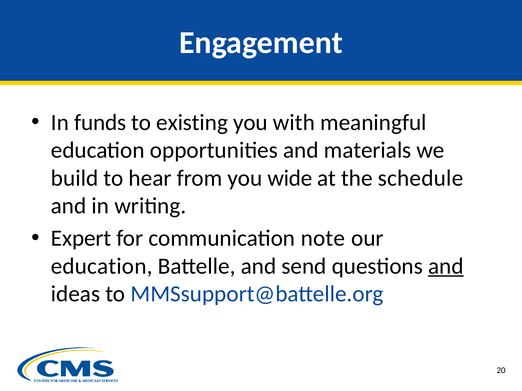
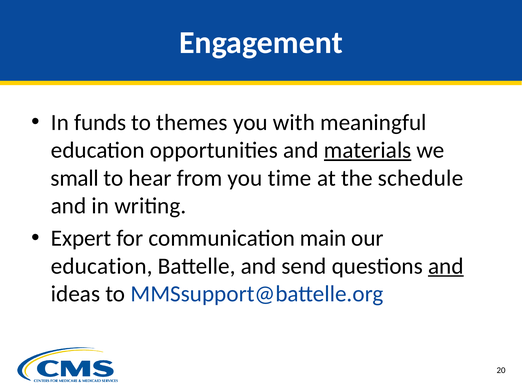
existing: existing -> themes (192, 123)
materials underline: none -> present (368, 150)
build: build -> small (75, 178)
wide: wide -> time (290, 178)
note: note -> main (323, 239)
